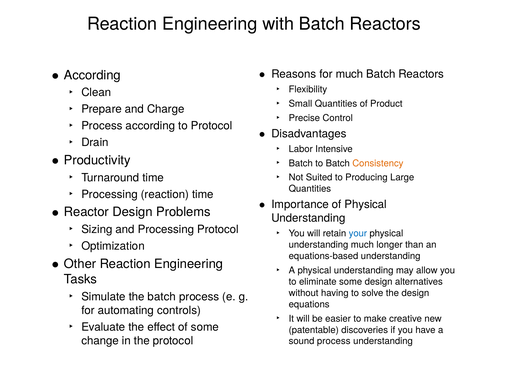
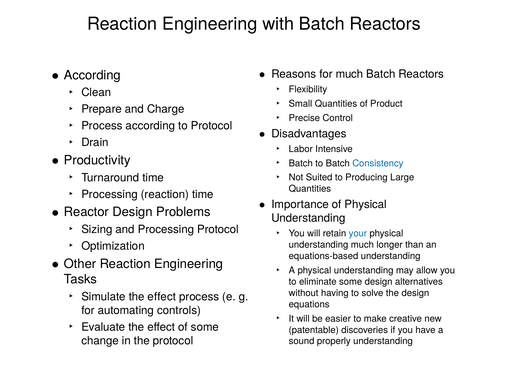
Consistency colour: orange -> blue (378, 163)
Simulate the batch: batch -> effect (162, 297)
sound process: process -> properly (334, 341)
